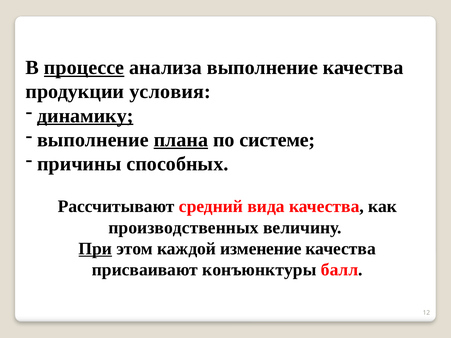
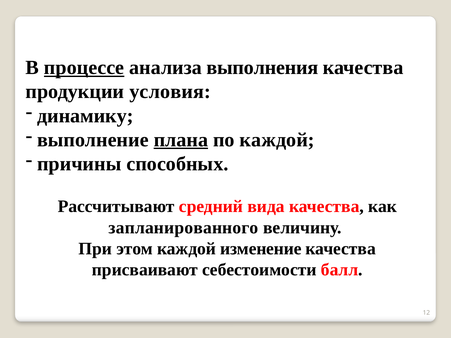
анализа выполнение: выполнение -> выполнения (262, 68)
динамику underline: present -> none (85, 116)
по системе: системе -> каждой (277, 140)
производственных: производственных -> запланированного (184, 228)
При underline: present -> none (95, 249)
конъюнктуры: конъюнктуры -> себестоимости (259, 270)
